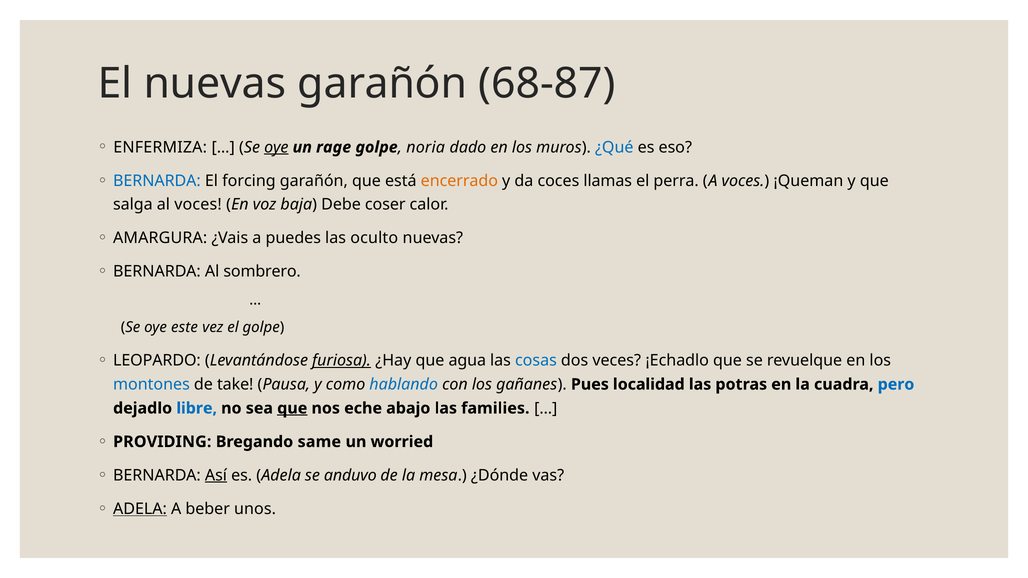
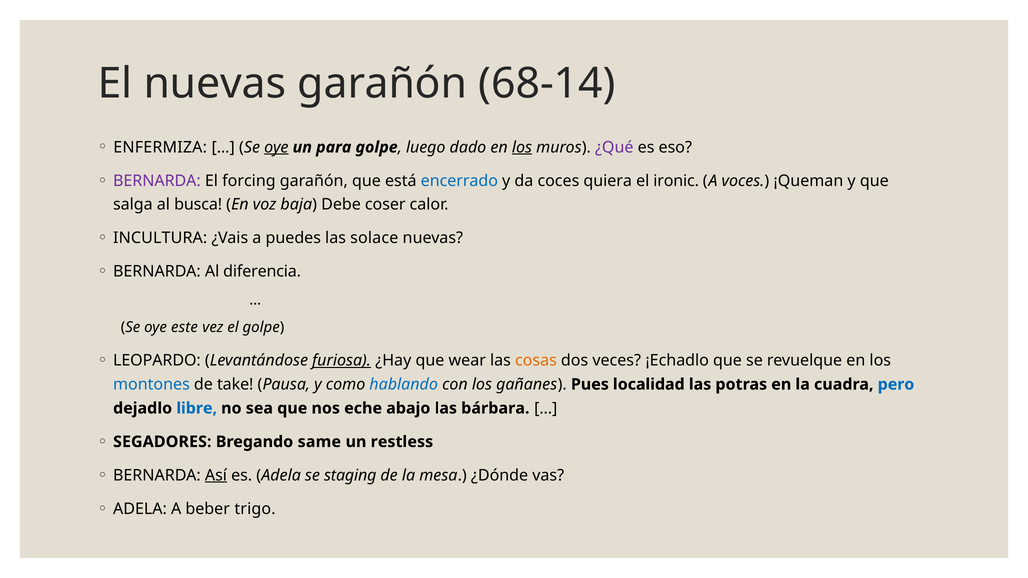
68-87: 68-87 -> 68-14 (547, 84)
rage: rage -> para (334, 147)
noria: noria -> luego (426, 147)
los underline: none -> present (522, 147)
¿Qué colour: blue -> purple (614, 147)
BERNARDA colour: blue -> purple (157, 181)
encerrado colour: orange -> blue (459, 181)
llamas: llamas -> quiera (608, 181)
perra: perra -> ironic (676, 181)
al voces: voces -> busca (198, 205)
AMARGURA: AMARGURA -> INCULTURA (160, 238)
oculto: oculto -> solace (374, 238)
sombrero: sombrero -> diferencia (262, 272)
agua: agua -> wear (467, 361)
cosas colour: blue -> orange (536, 361)
que underline: present -> none (292, 408)
families: families -> bárbara (495, 408)
PROVIDING: PROVIDING -> SEGADORES (162, 442)
worried: worried -> restless (402, 442)
anduvo: anduvo -> staging (350, 476)
ADELA underline: present -> none (140, 509)
unos: unos -> trigo (255, 509)
